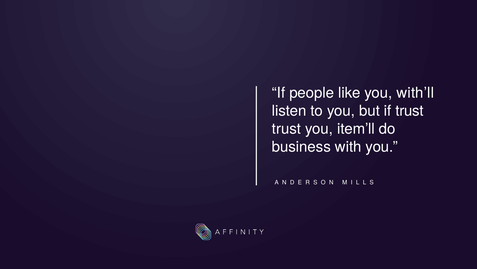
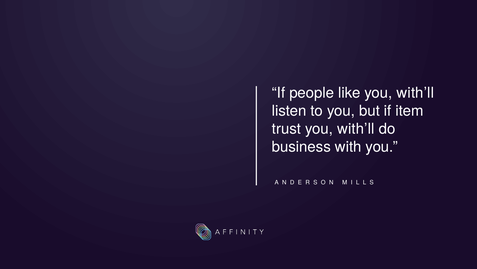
if trust: trust -> item (410, 111)
trust you item’ll: item’ll -> with’ll (356, 129)
